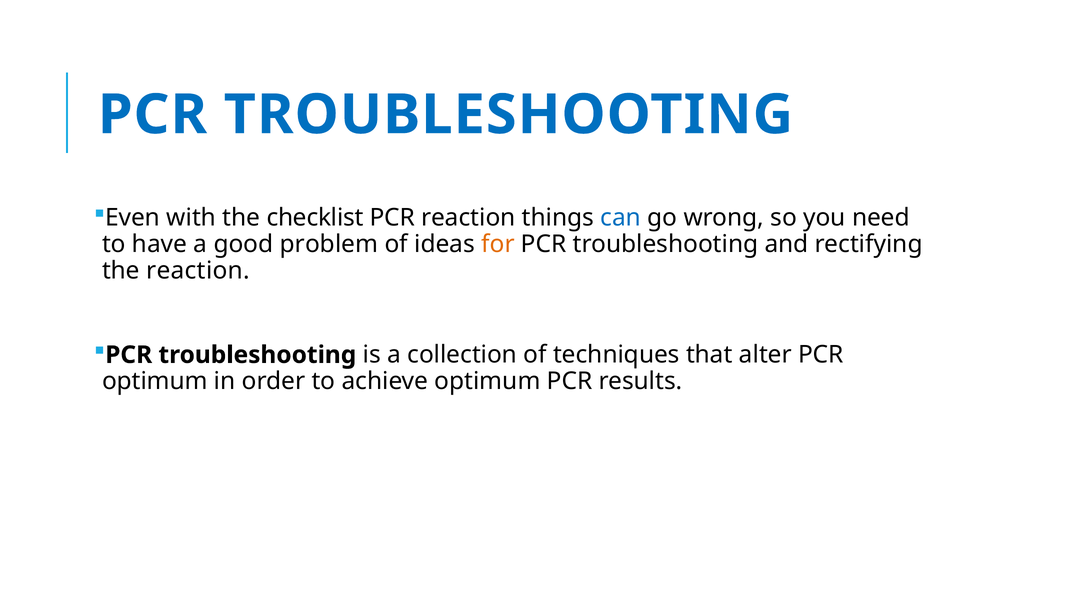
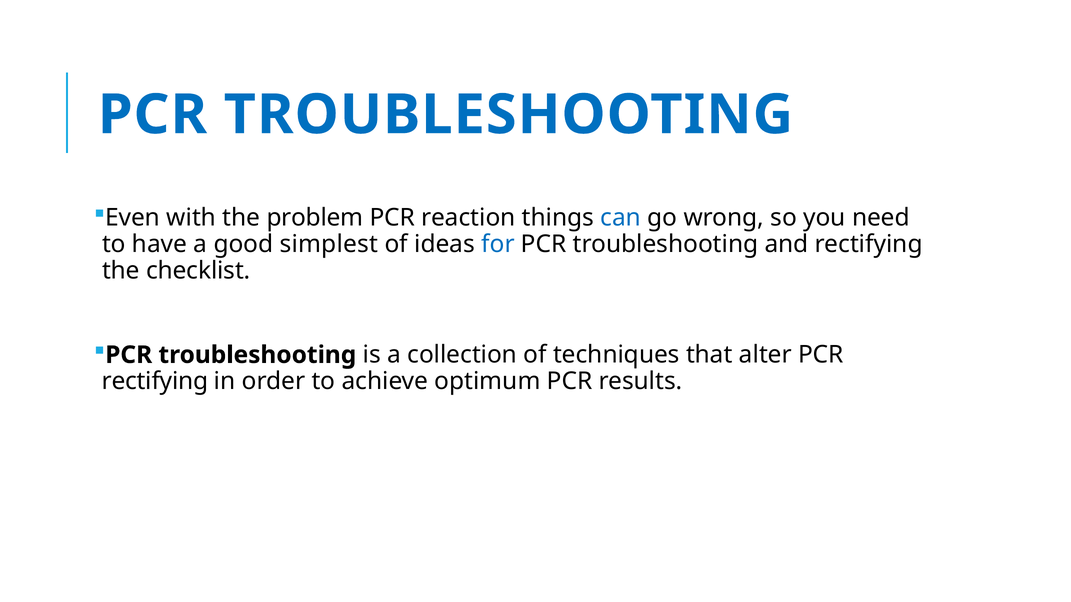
checklist: checklist -> problem (315, 218)
problem: problem -> simplest (329, 244)
for colour: orange -> blue (498, 244)
the reaction: reaction -> checklist (198, 271)
optimum: optimum -> rectifying (155, 382)
